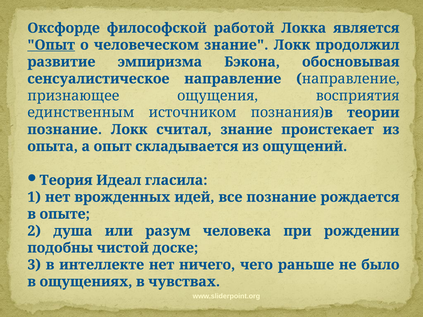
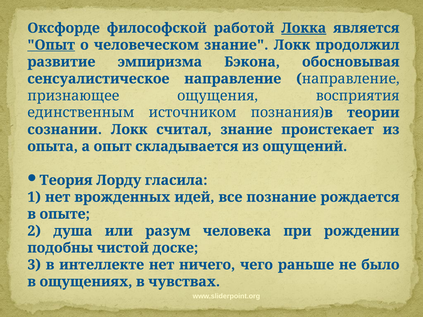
Локка underline: none -> present (304, 28)
познание: познание -> сознании (65, 130)
Идеал: Идеал -> Лорду (119, 180)
